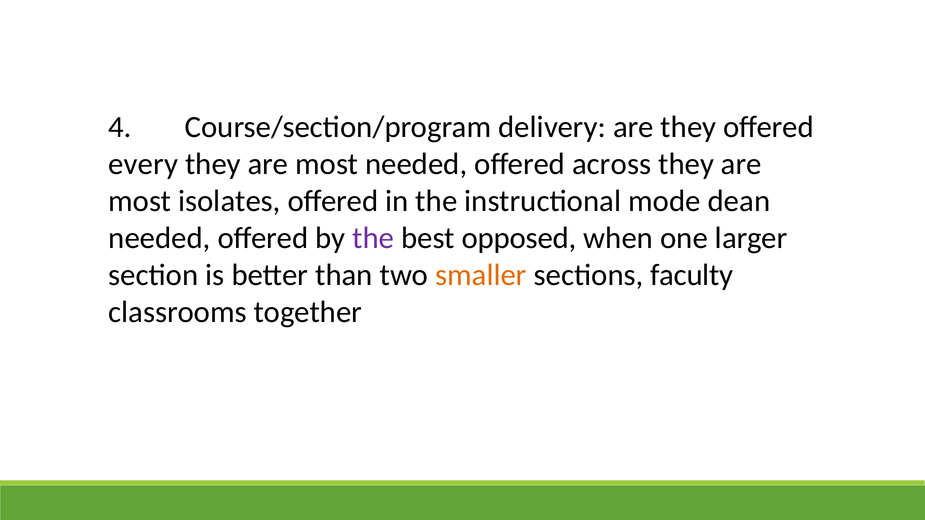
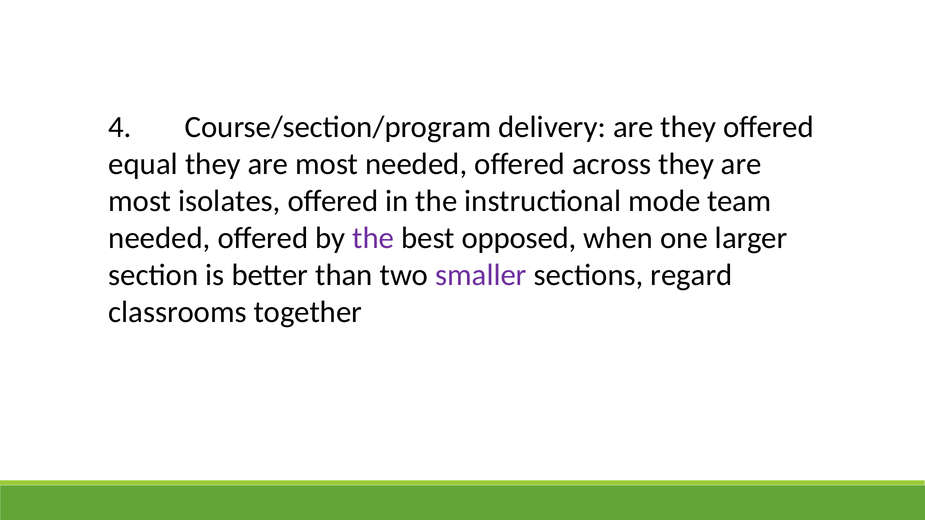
every: every -> equal (143, 164)
dean: dean -> team (739, 201)
smaller colour: orange -> purple (481, 275)
faculty: faculty -> regard (692, 275)
